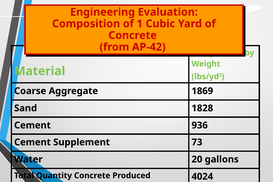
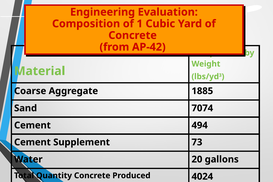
1869: 1869 -> 1885 (202, 91)
1828: 1828 -> 7074 (202, 108)
936: 936 -> 494 (200, 125)
